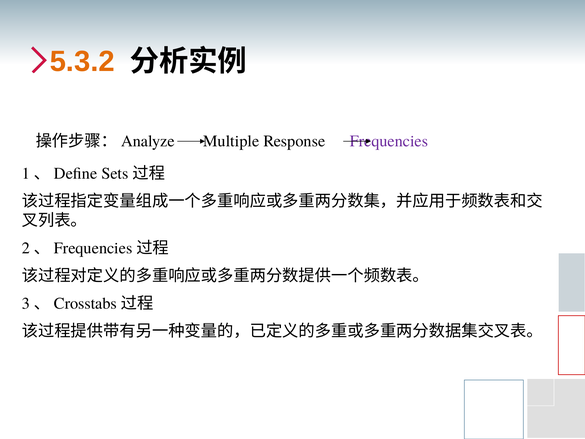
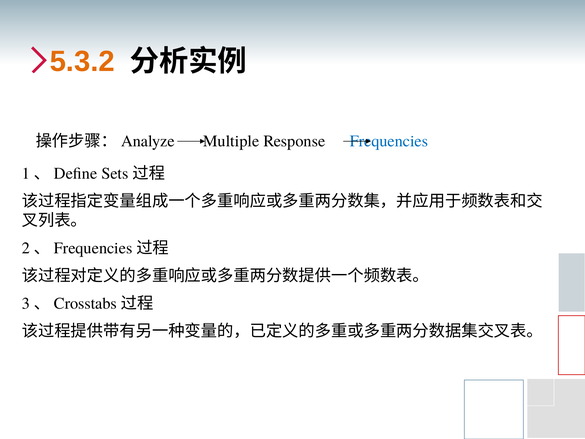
Frequencies colour: purple -> blue (389, 141)
